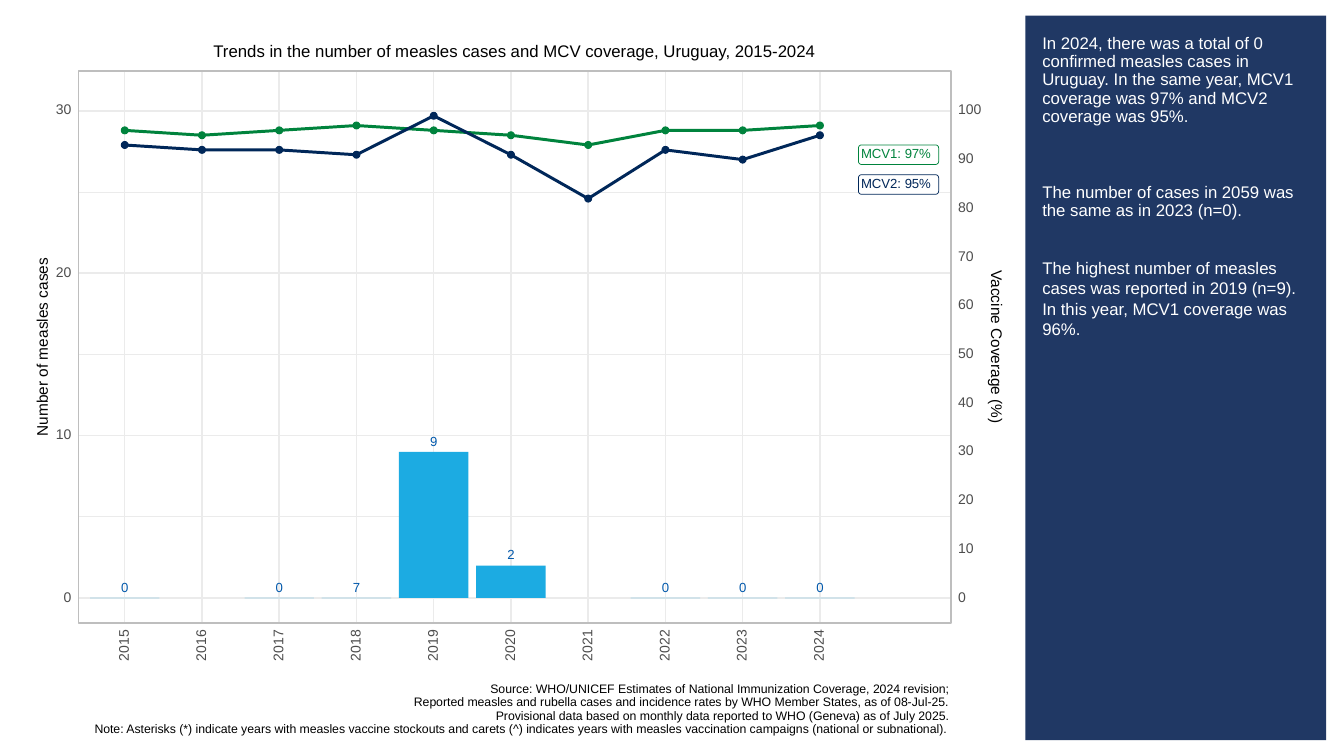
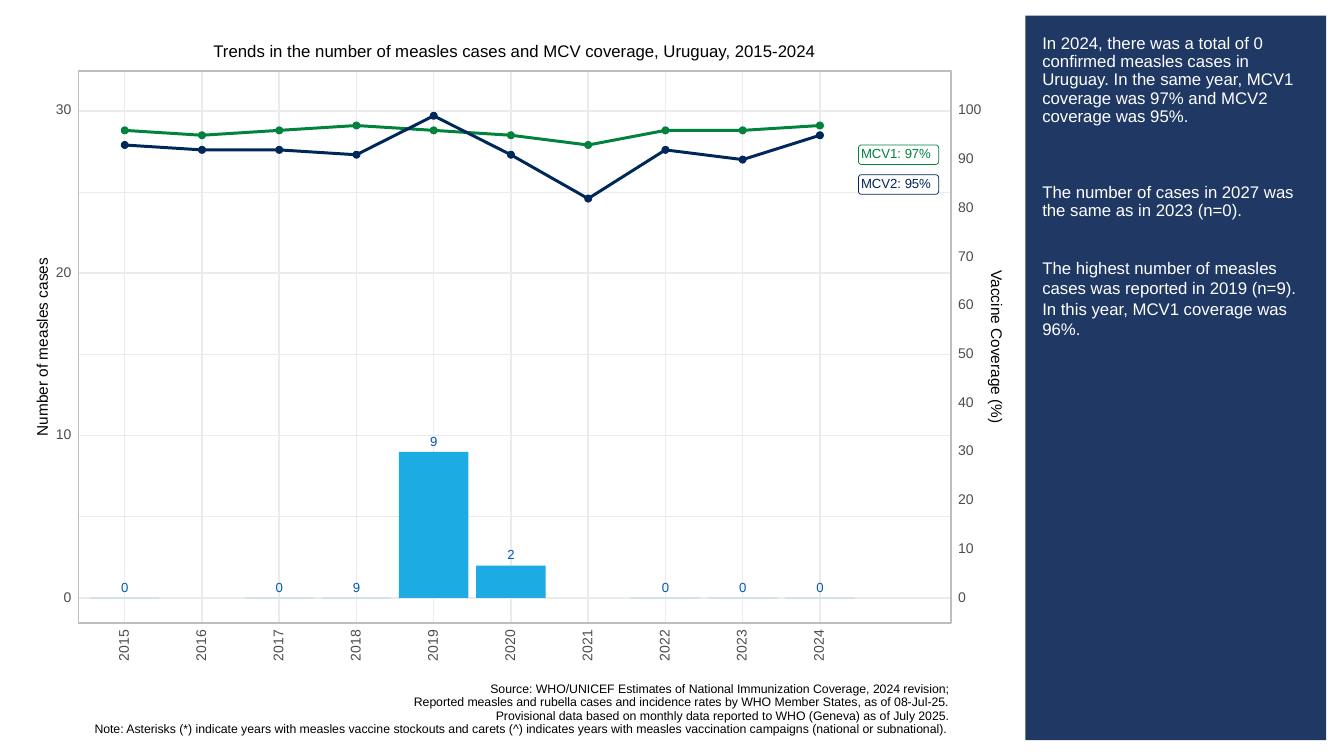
2059: 2059 -> 2027 (1241, 193)
0 7: 7 -> 9 (356, 588)
